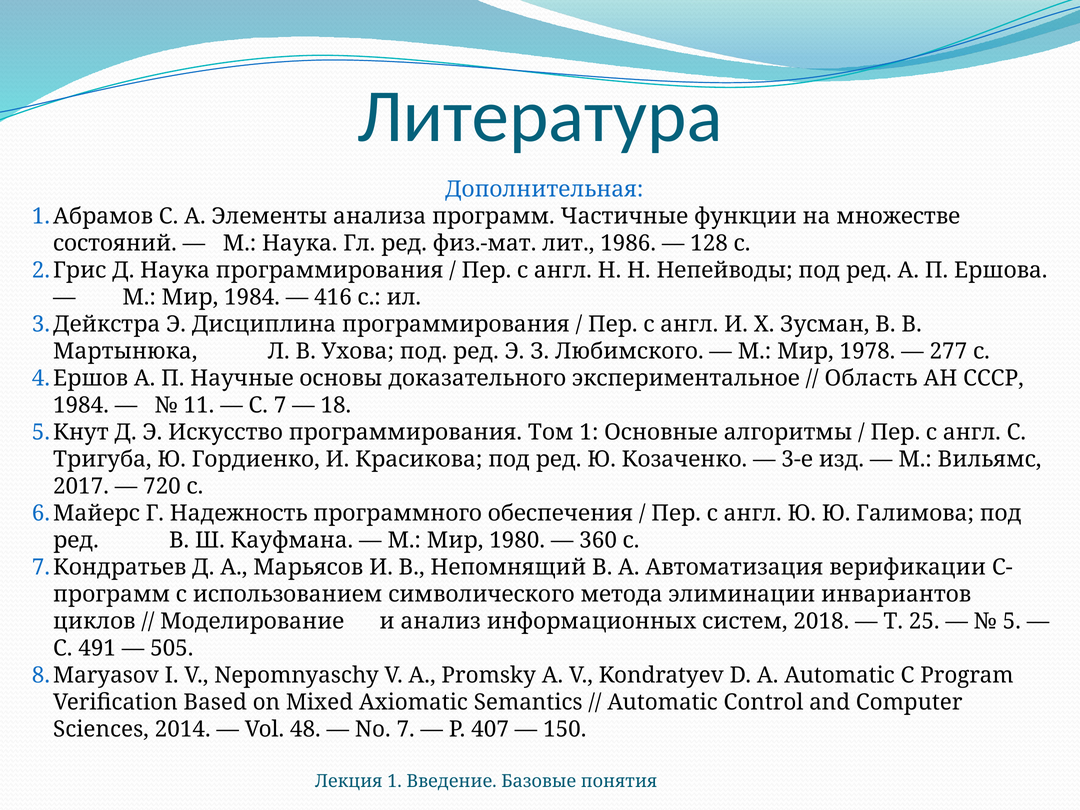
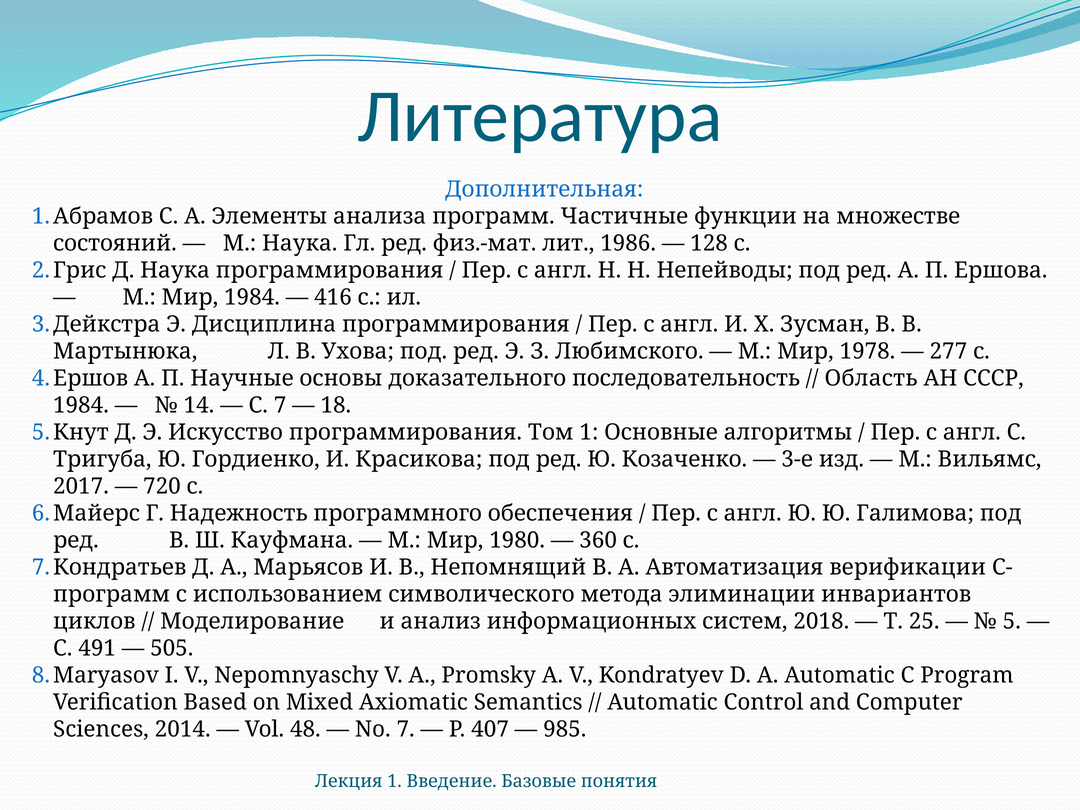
экспериментальное: экспериментальное -> последовательность (686, 378)
11: 11 -> 14 (199, 405)
150: 150 -> 985 (565, 729)
